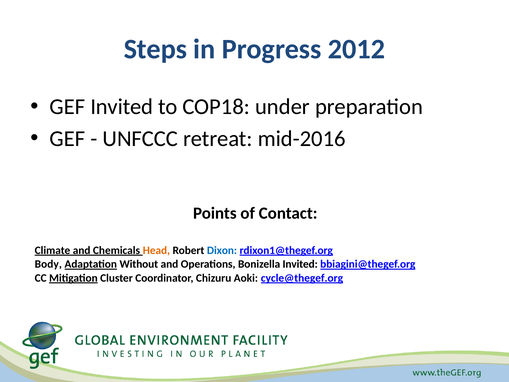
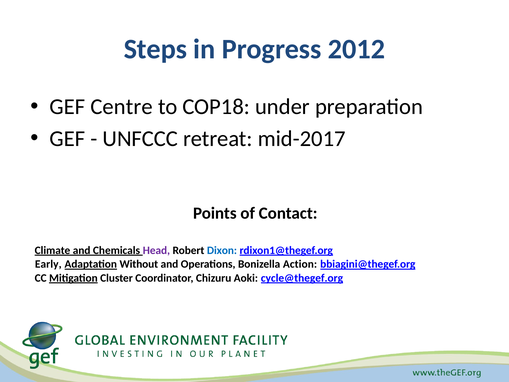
GEF Invited: Invited -> Centre (122, 107)
mid-2016: mid-2016 -> mid-2017 (302, 138)
Head colour: orange -> purple (156, 250)
Body: Body -> Early (48, 264)
Bonizella Invited: Invited -> Action (300, 264)
